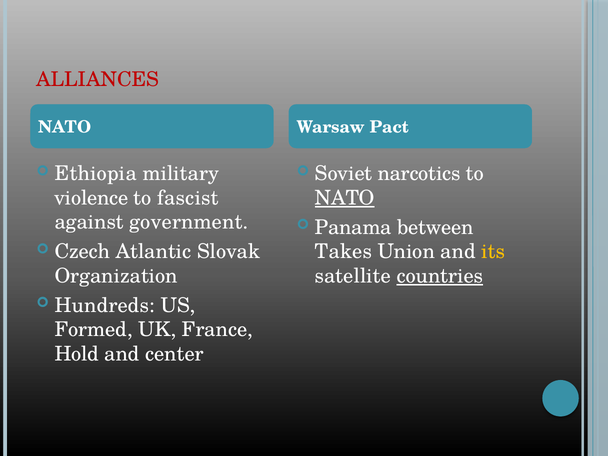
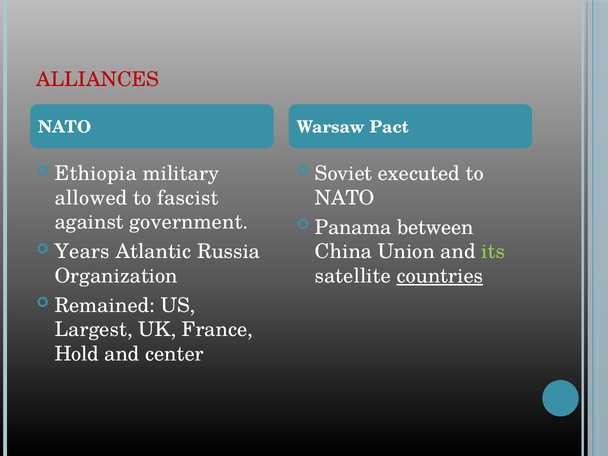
narcotics: narcotics -> executed (419, 174)
violence: violence -> allowed (91, 198)
NATO underline: present -> none (345, 198)
Czech: Czech -> Years (82, 252)
Slovak: Slovak -> Russia (229, 252)
Takes: Takes -> China (344, 252)
its colour: yellow -> light green (493, 252)
Hundreds: Hundreds -> Remained (105, 305)
Formed: Formed -> Largest (94, 330)
